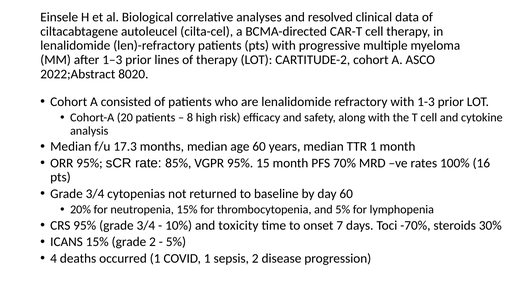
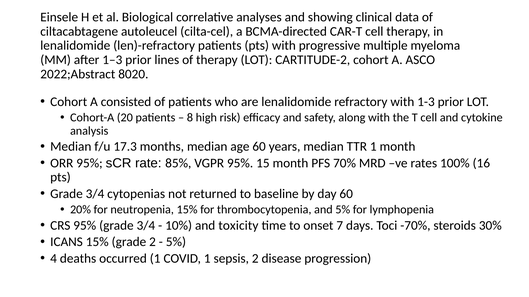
resolved: resolved -> showing (330, 17)
